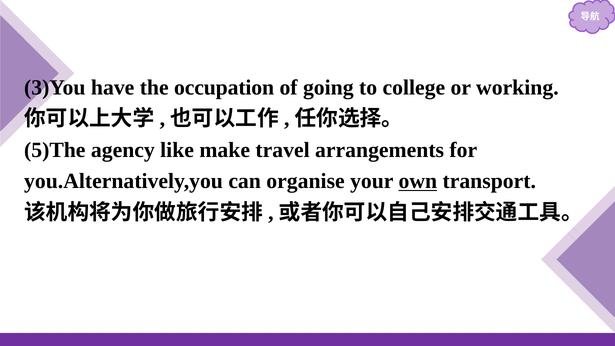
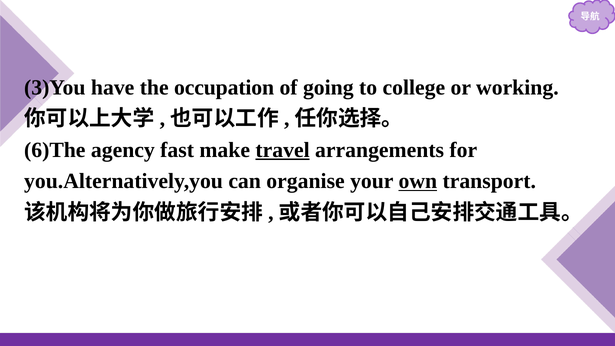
5)The: 5)The -> 6)The (55, 150)
like: like -> fast (177, 150)
travel underline: none -> present (283, 150)
